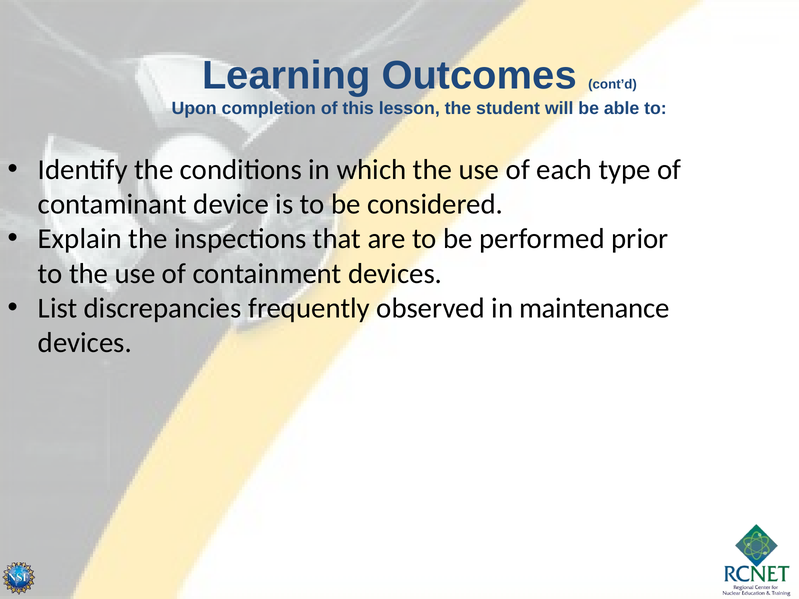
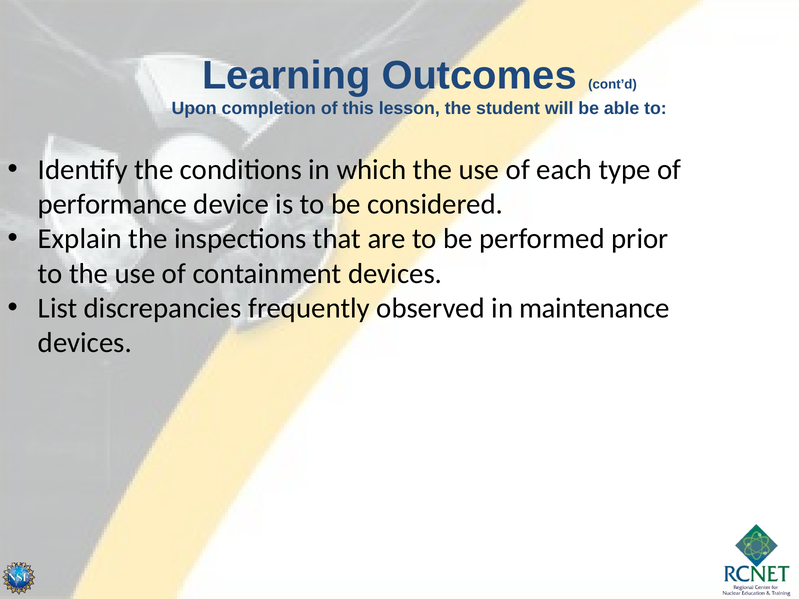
contaminant: contaminant -> performance (113, 204)
